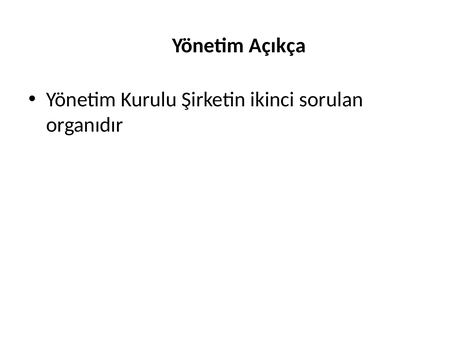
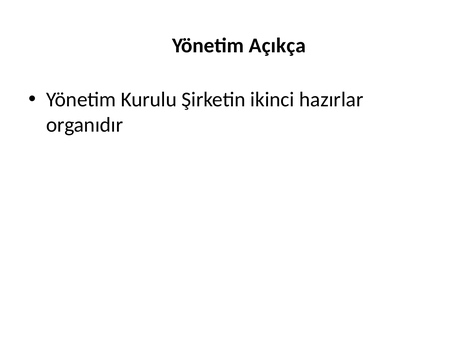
sorulan: sorulan -> hazırlar (331, 99)
